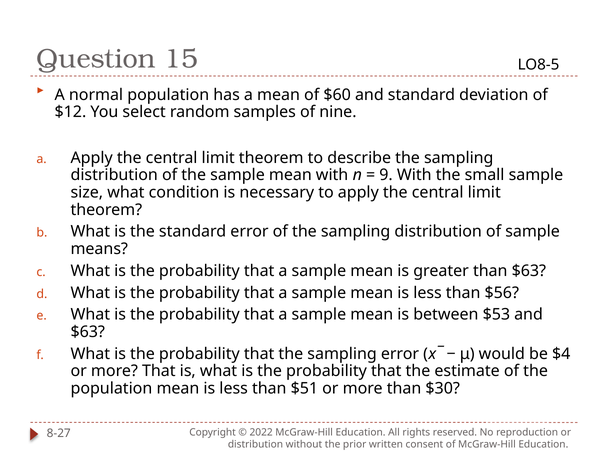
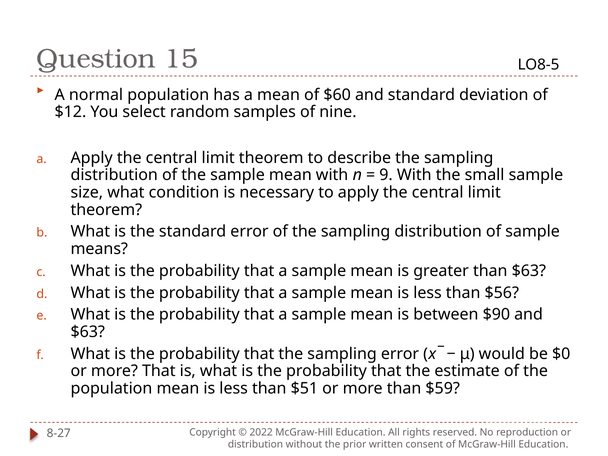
$53: $53 -> $90 (496, 315)
$4: $4 -> $0 (561, 354)
$30: $30 -> $59 (443, 389)
